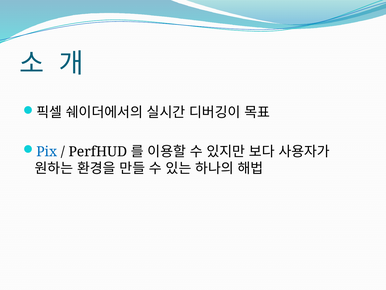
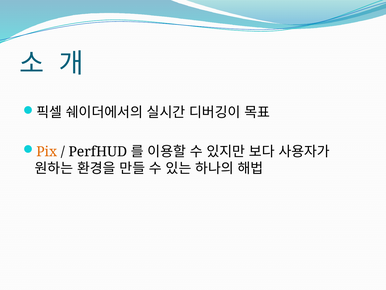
Pix colour: blue -> orange (47, 151)
